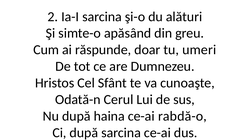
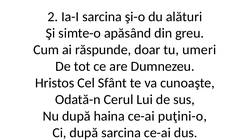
rabdă-o: rabdă-o -> puţini-o (182, 117)
